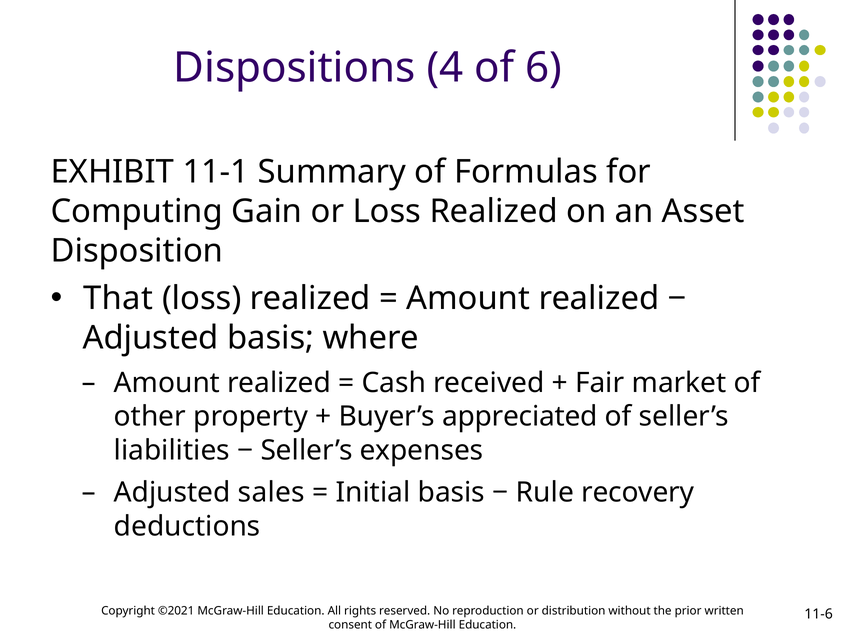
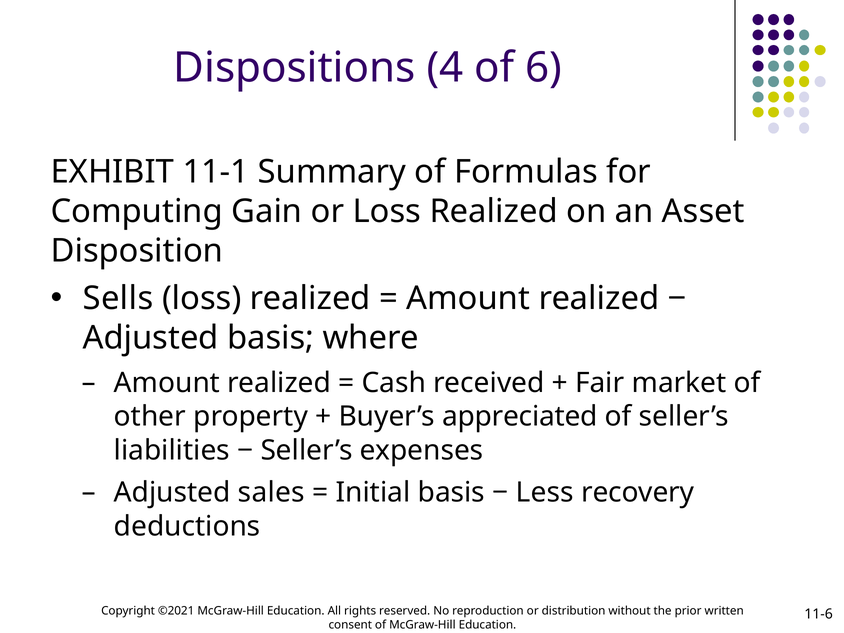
That: That -> Sells (118, 299)
Rule: Rule -> Less (545, 492)
